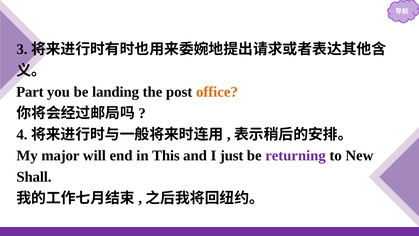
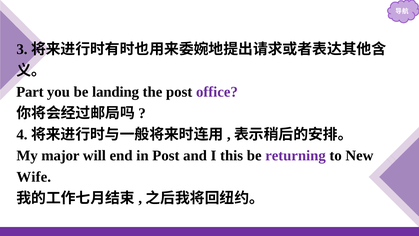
office colour: orange -> purple (217, 92)
in This: This -> Post (166, 156)
just: just -> this (232, 156)
Shall: Shall -> Wife (34, 177)
